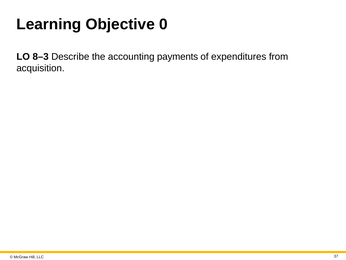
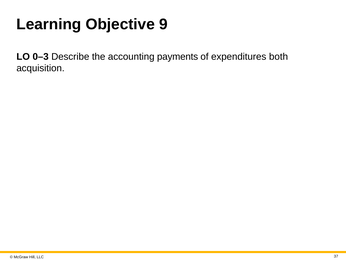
0: 0 -> 9 (163, 24)
8–3: 8–3 -> 0–3 (41, 56)
from: from -> both (279, 56)
